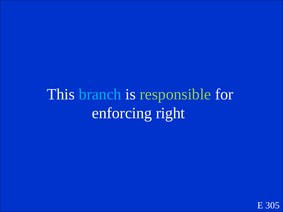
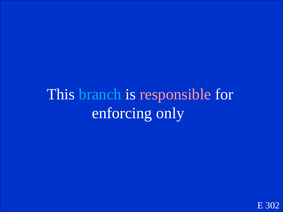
responsible colour: light green -> pink (175, 94)
right: right -> only (170, 113)
305: 305 -> 302 (273, 206)
